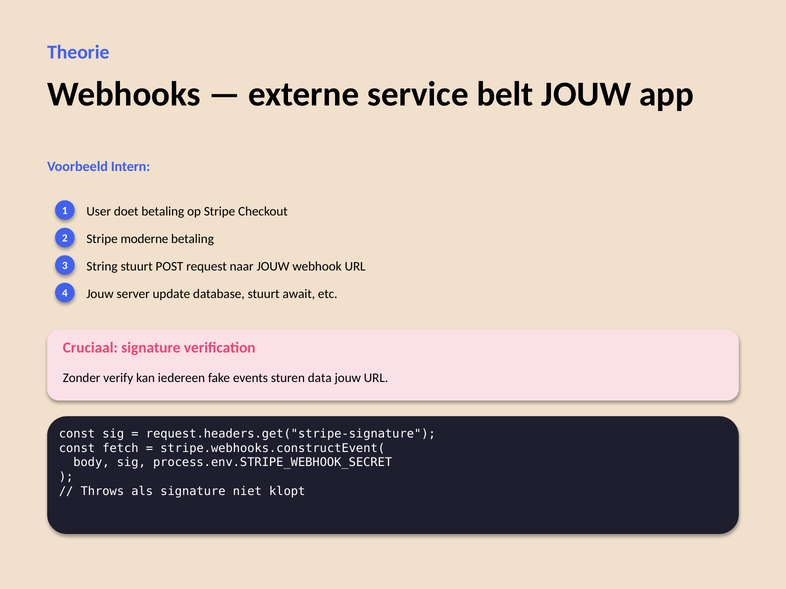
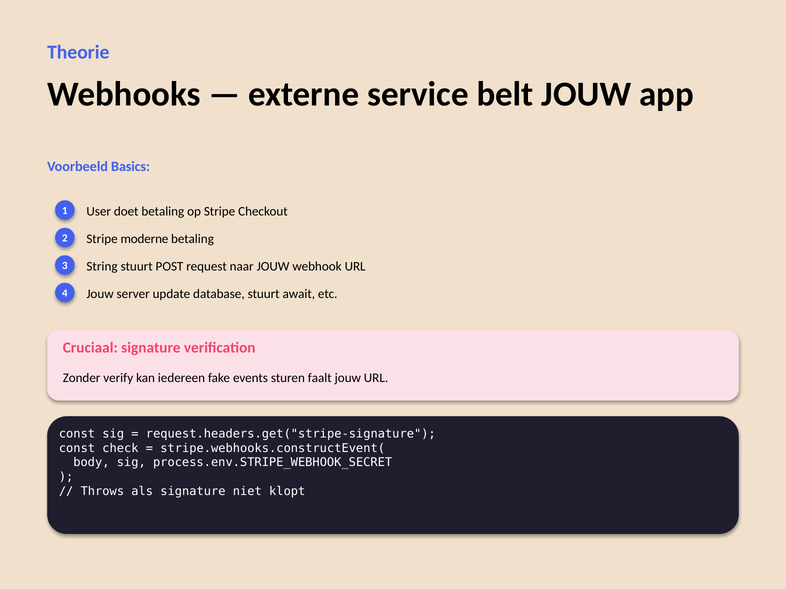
Intern: Intern -> Basics (130, 167)
data: data -> faalt (320, 378)
fetch: fetch -> check (120, 448)
